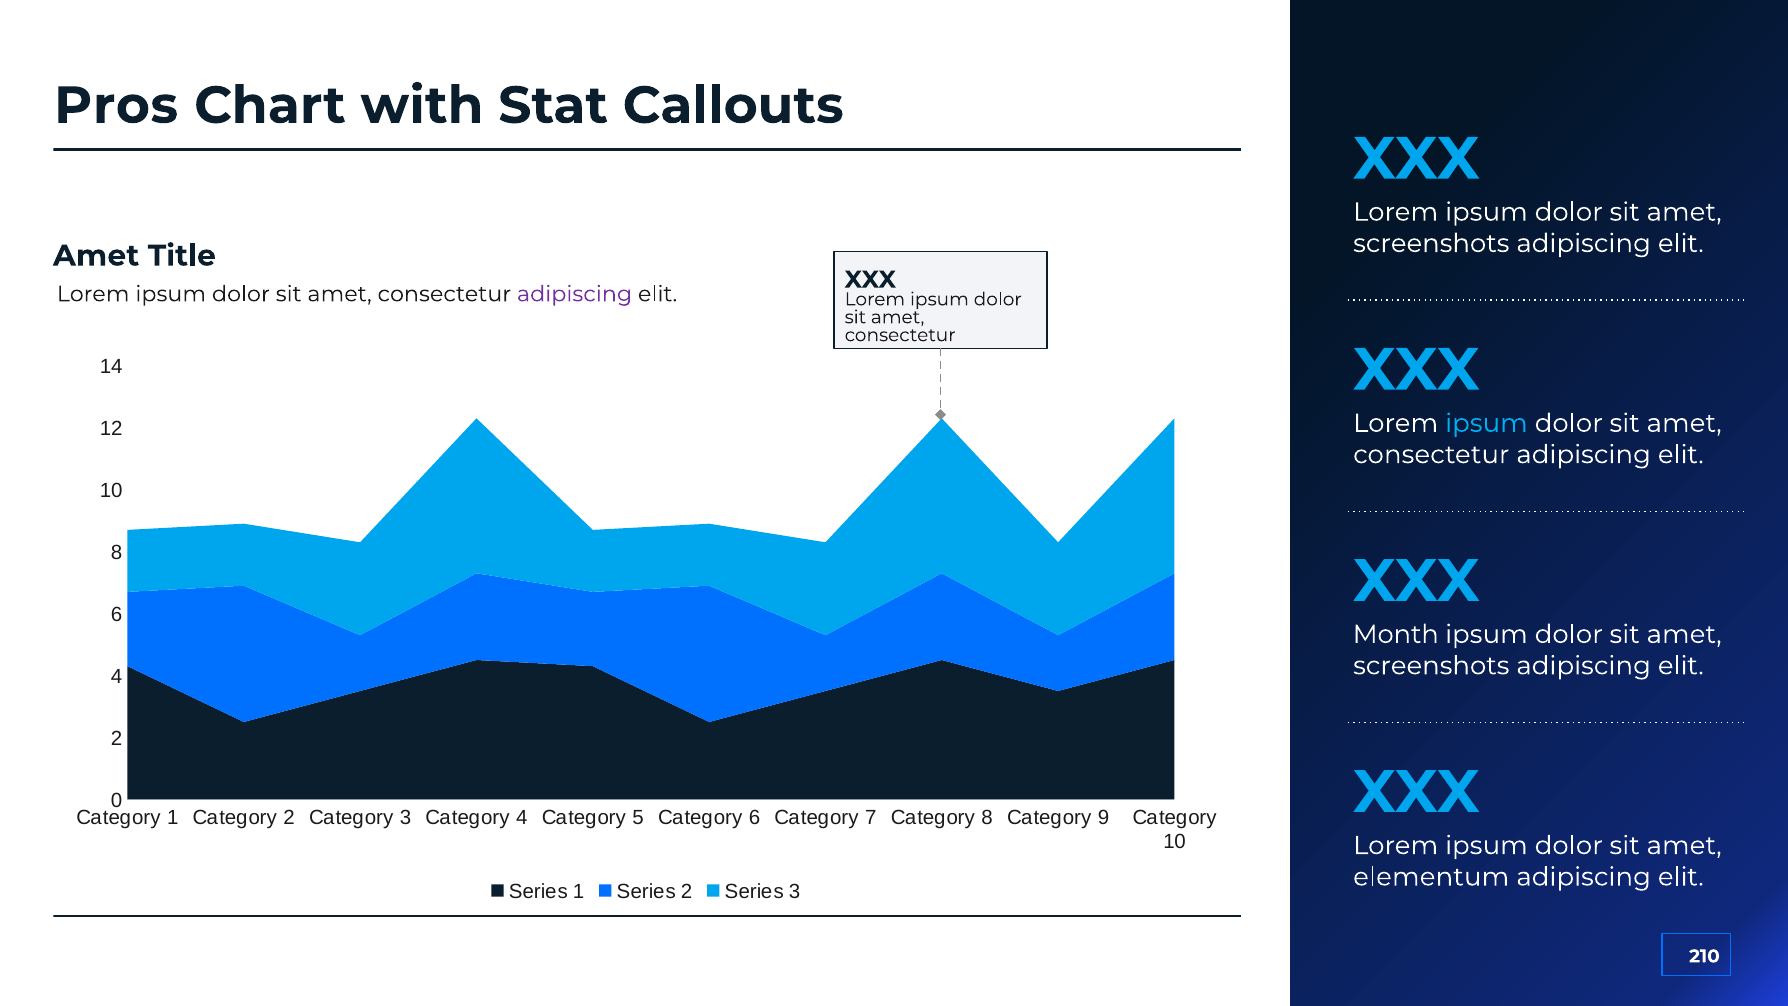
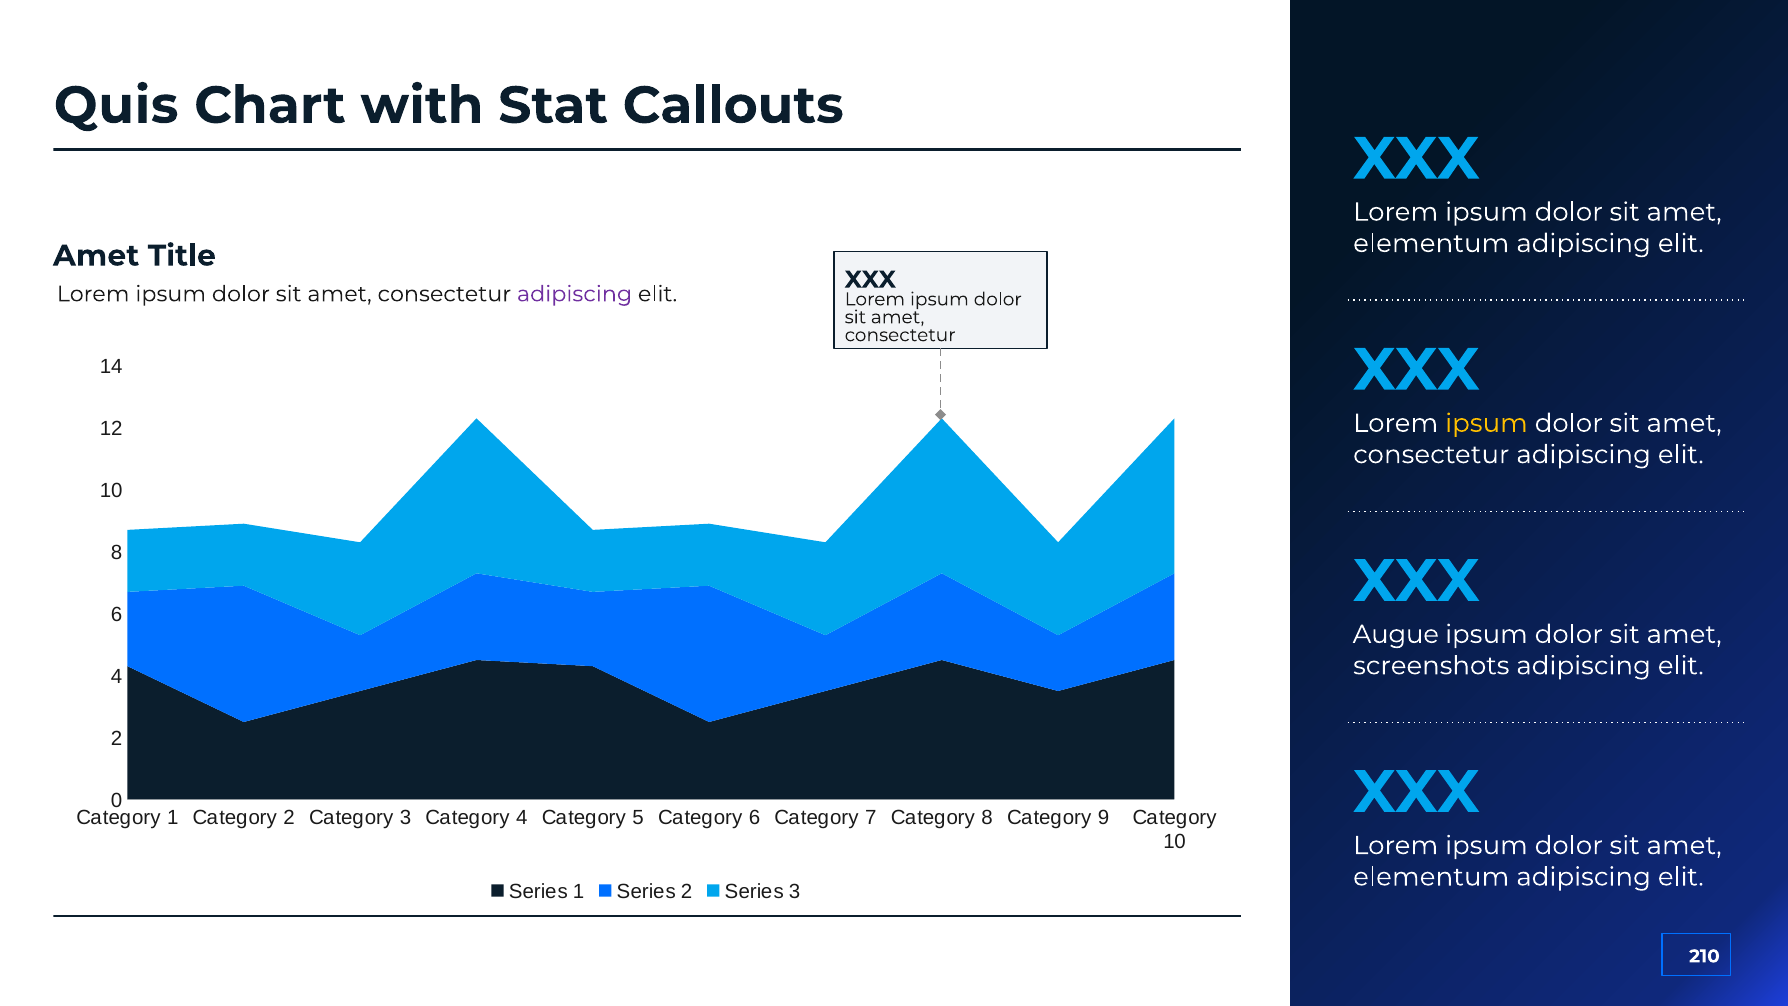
Pros: Pros -> Quis (116, 106)
screenshots: screenshots -> elementum (1431, 243)
ipsum colour: light blue -> yellow (1486, 423)
Month: Month -> Augue (1396, 634)
